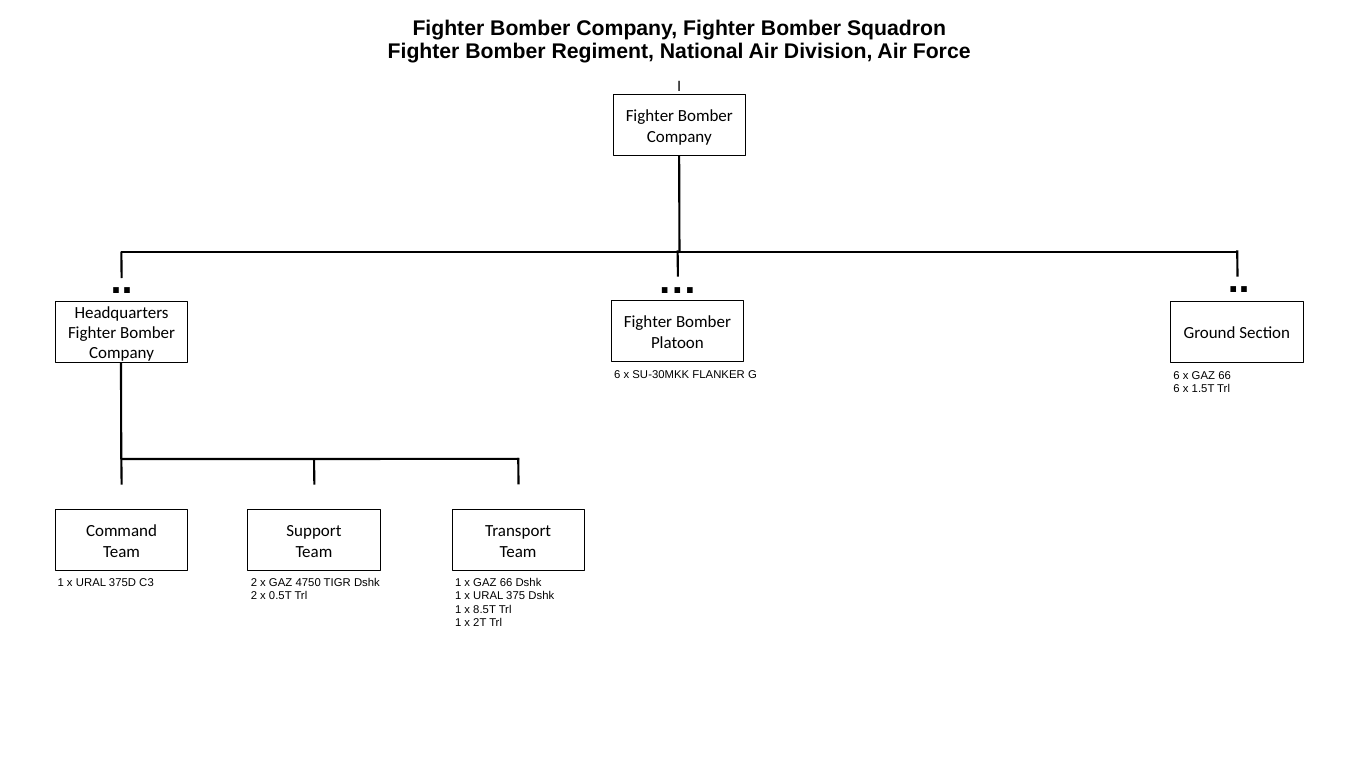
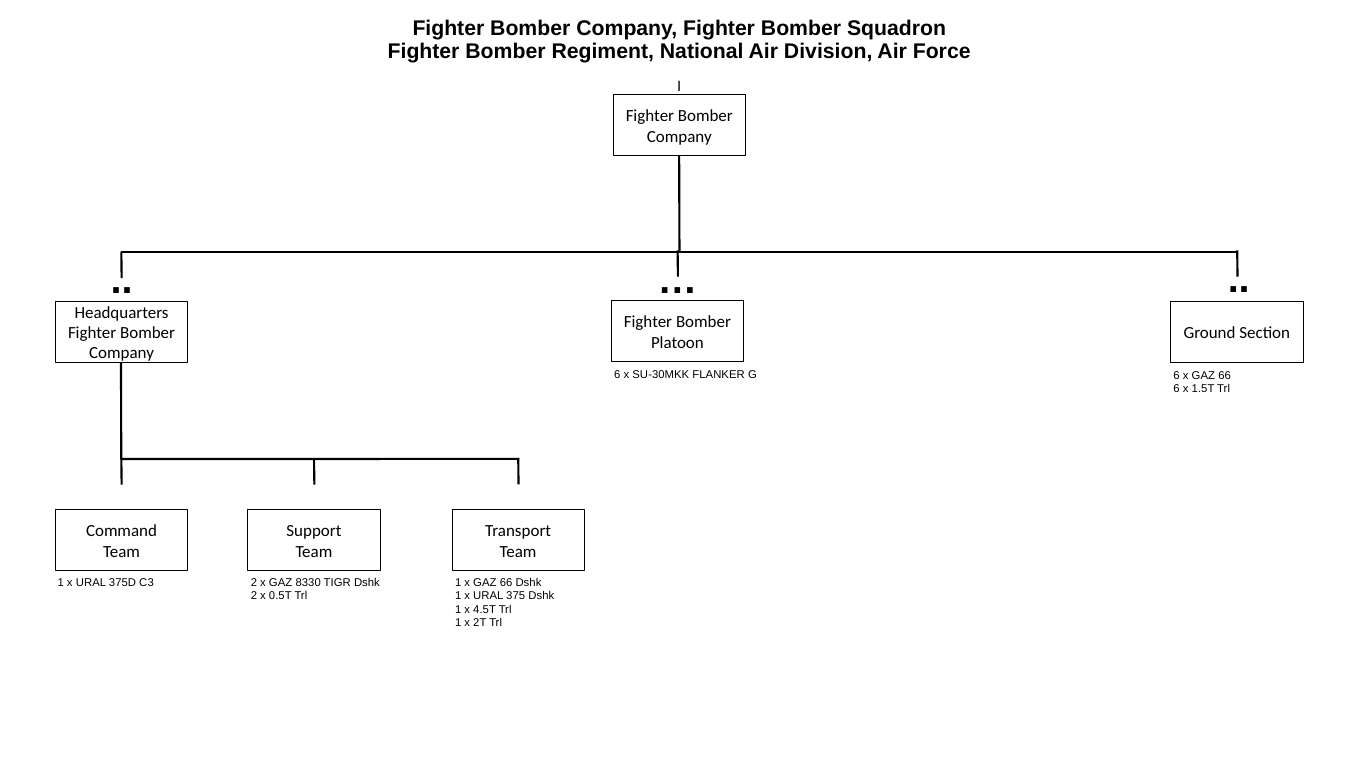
4750: 4750 -> 8330 (308, 583)
8.5T: 8.5T -> 4.5T (485, 610)
